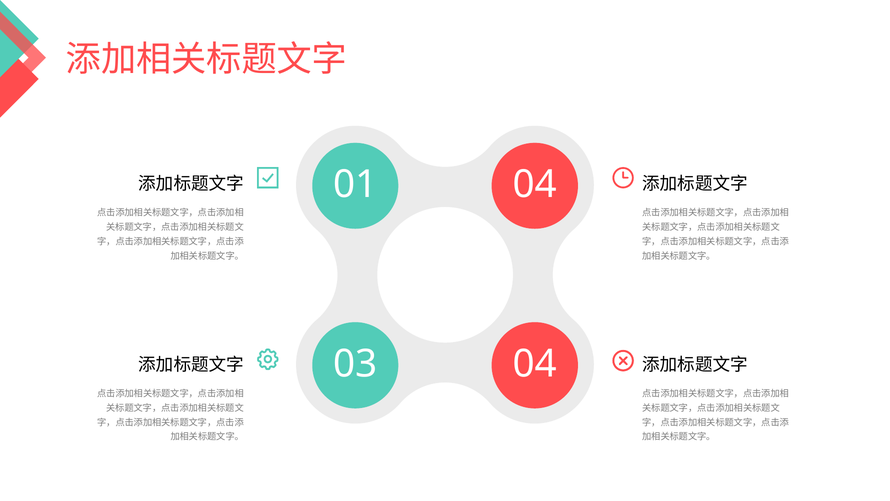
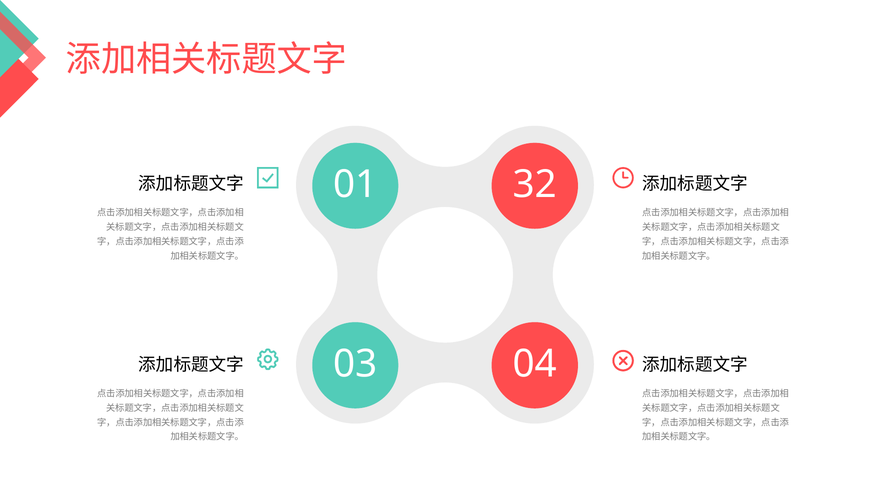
01 04: 04 -> 32 (535, 184)
